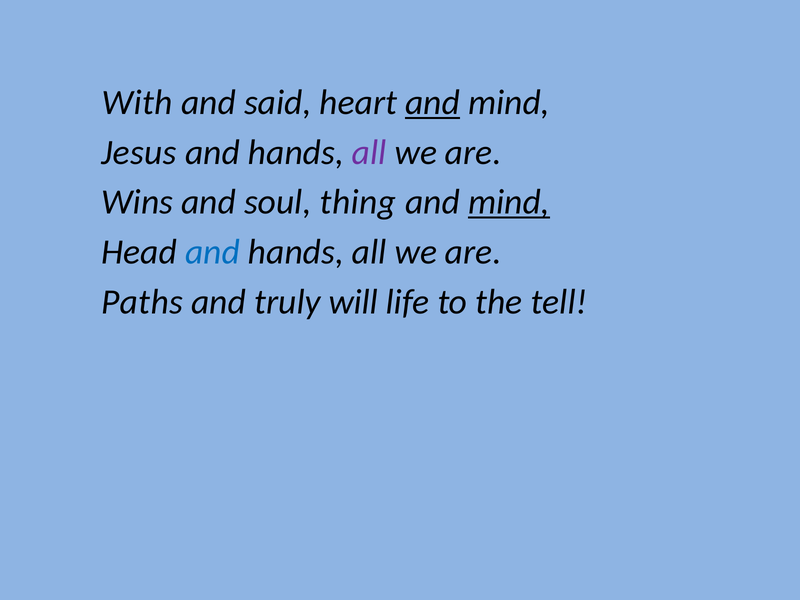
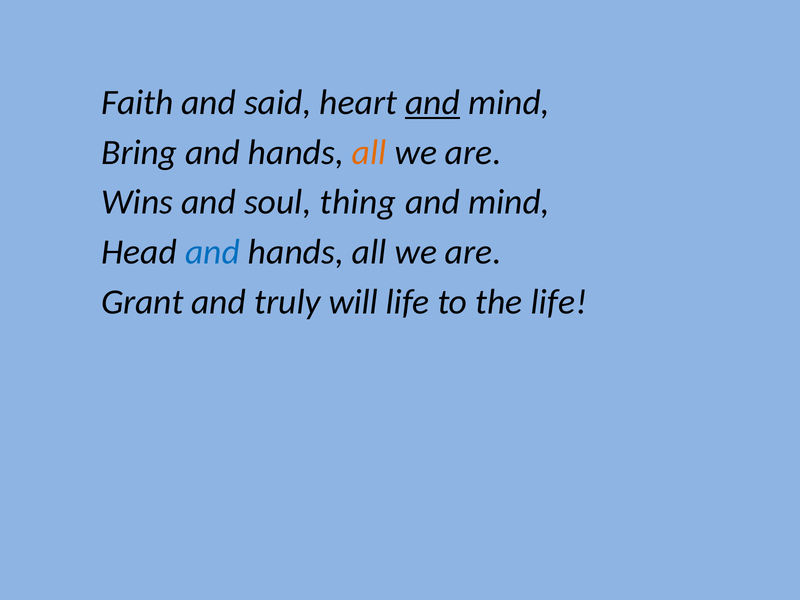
With: With -> Faith (137, 103)
Jesus: Jesus -> Bring (139, 152)
all colour: purple -> orange (369, 152)
mind underline: present -> none (509, 202)
Paths: Paths -> Grant (142, 302)
the tell: tell -> life (559, 302)
